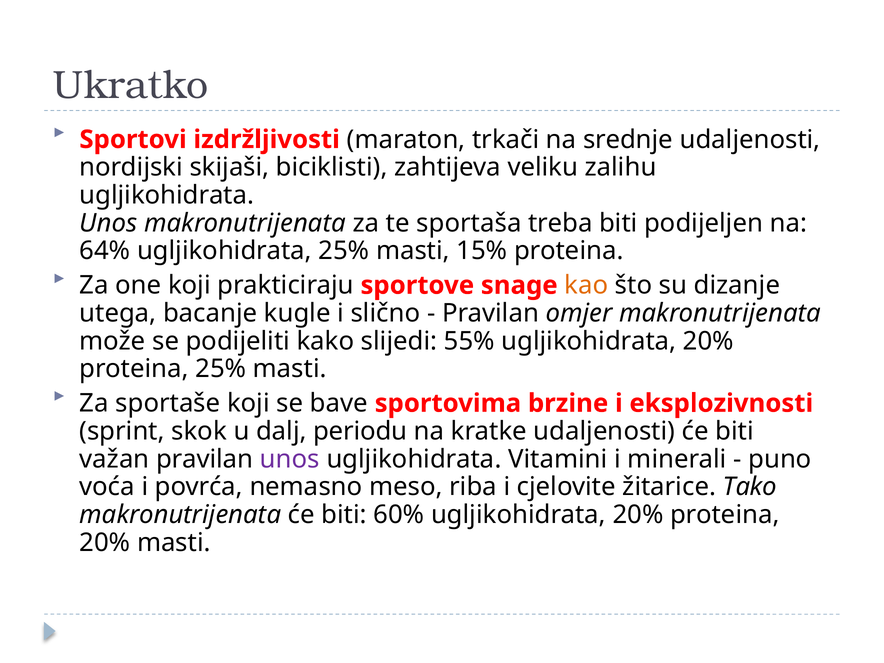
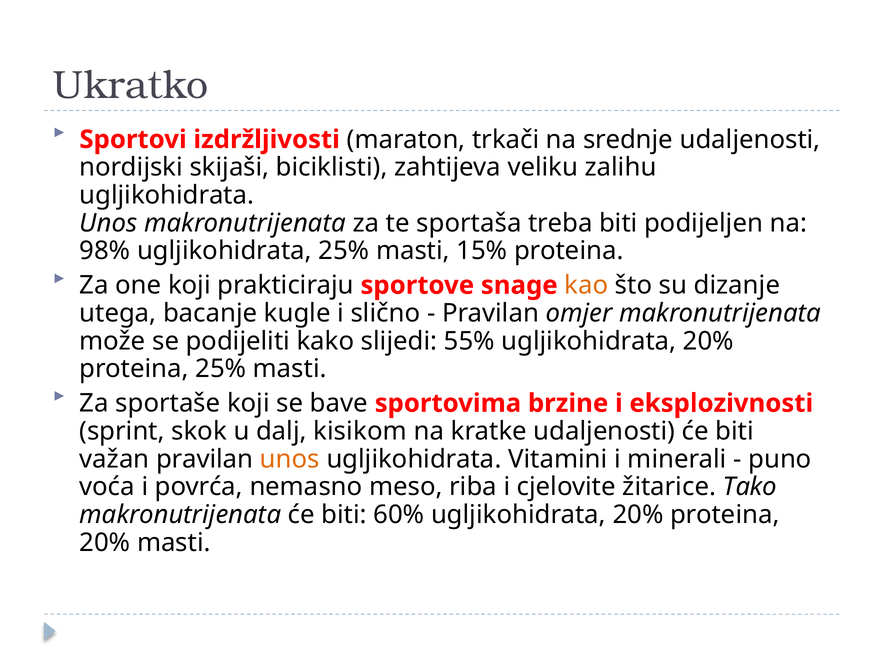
64%: 64% -> 98% (105, 251)
periodu: periodu -> kisikom (360, 431)
unos colour: purple -> orange (290, 459)
